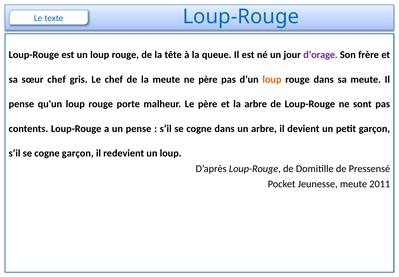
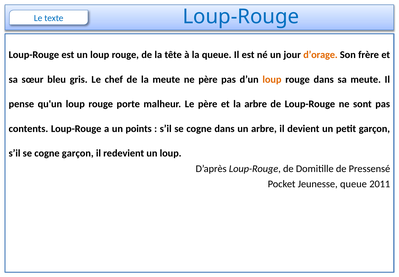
d’orage colour: purple -> orange (320, 55)
sœur chef: chef -> bleu (57, 79)
un pense: pense -> points (139, 128)
Jeunesse meute: meute -> queue (353, 184)
